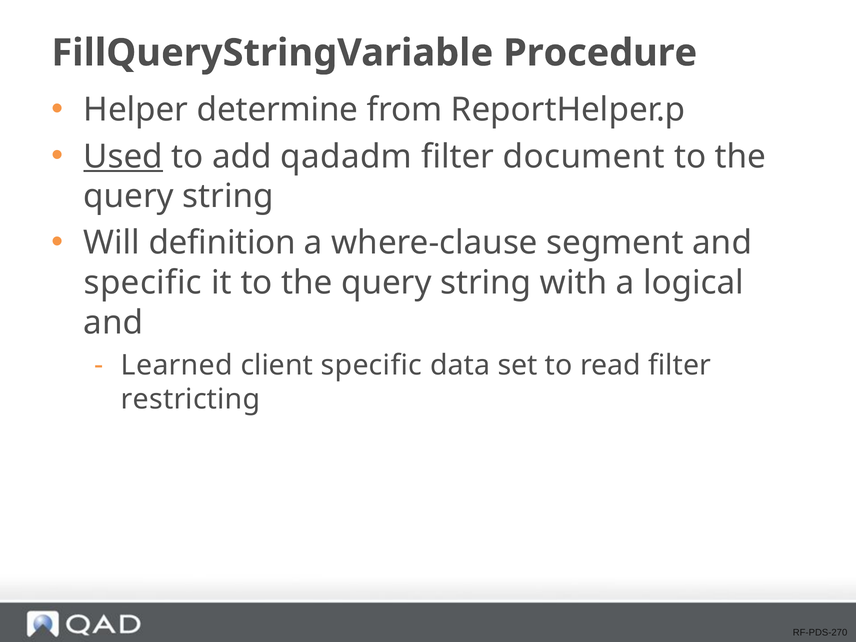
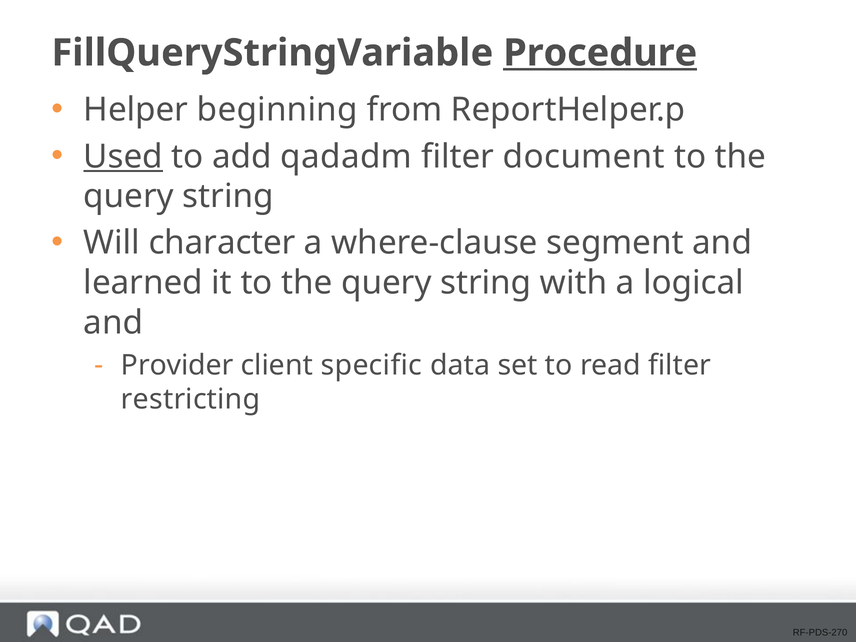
Procedure underline: none -> present (600, 53)
determine: determine -> beginning (277, 110)
definition: definition -> character (222, 243)
specific: specific -> learned (143, 283)
Learned: Learned -> Provider (177, 365)
